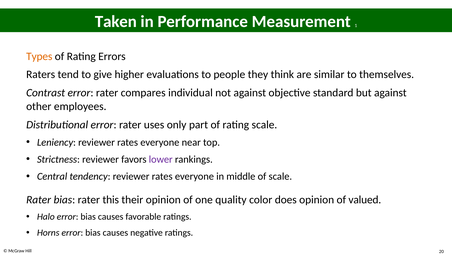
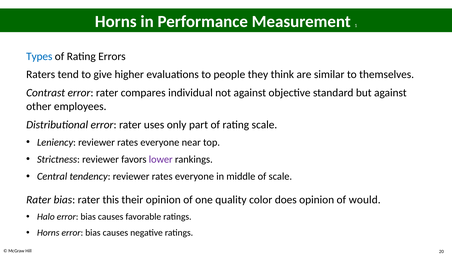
Taken: Taken -> Horns (116, 21)
Types colour: orange -> blue (39, 56)
valued: valued -> would (365, 200)
